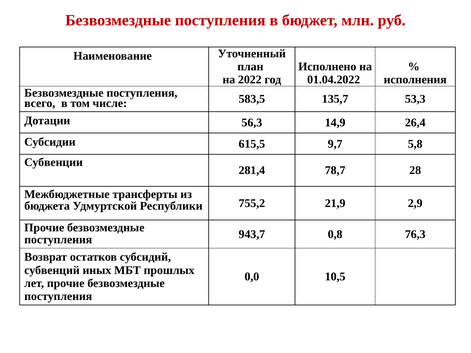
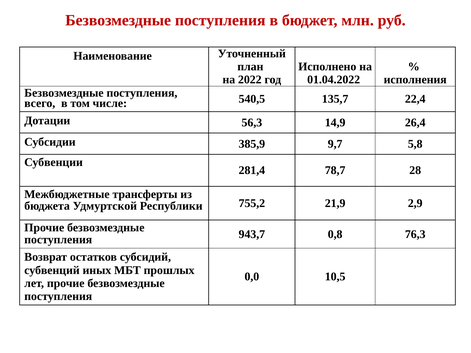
583,5: 583,5 -> 540,5 (252, 99)
53,3: 53,3 -> 22,4 (415, 99)
615,5: 615,5 -> 385,9 (252, 144)
